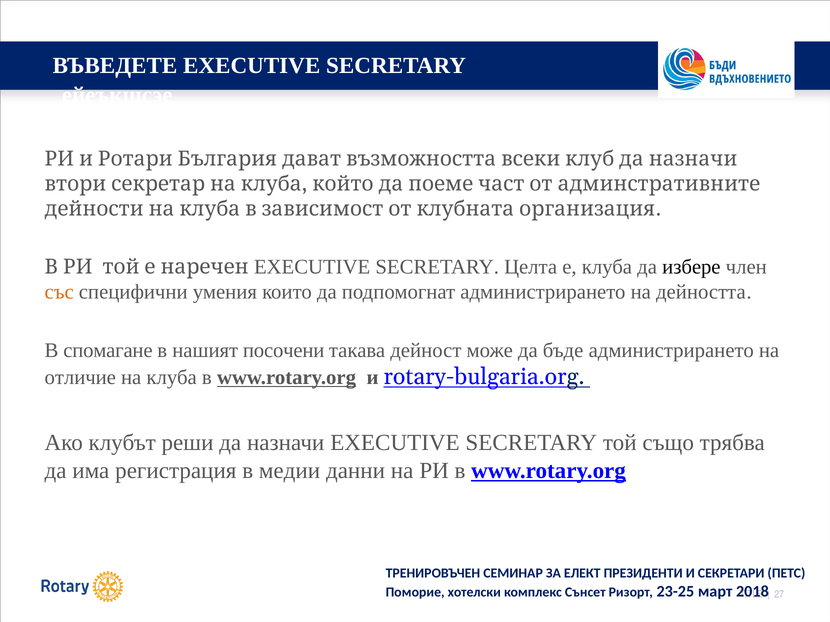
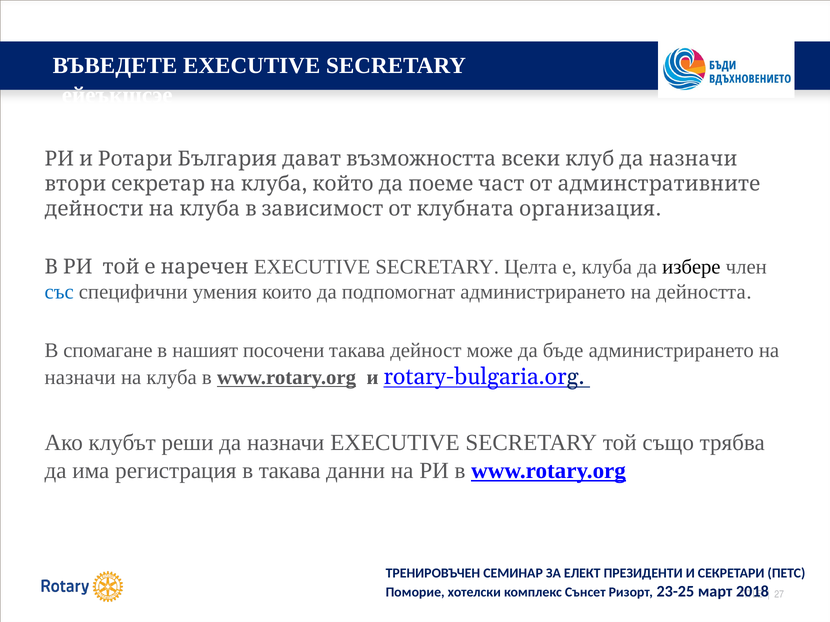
със colour: orange -> blue (59, 292)
отличие: отличие -> назначи (80, 378)
в медии: медии -> такава (290, 471)
